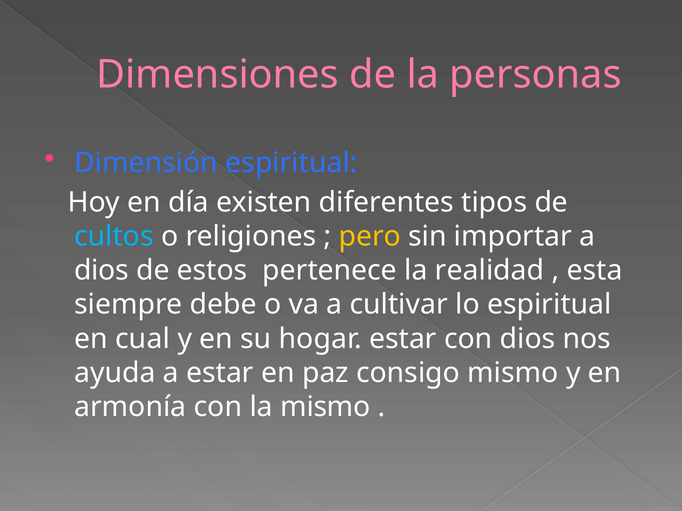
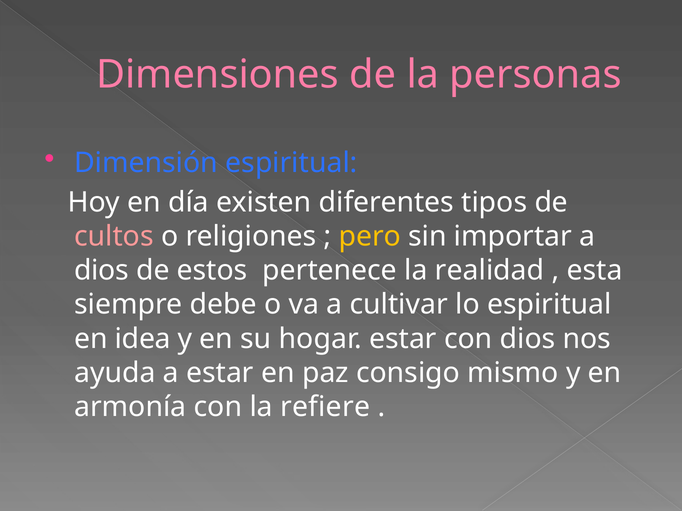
cultos colour: light blue -> pink (114, 237)
cual: cual -> idea (143, 339)
la mismo: mismo -> refiere (325, 407)
